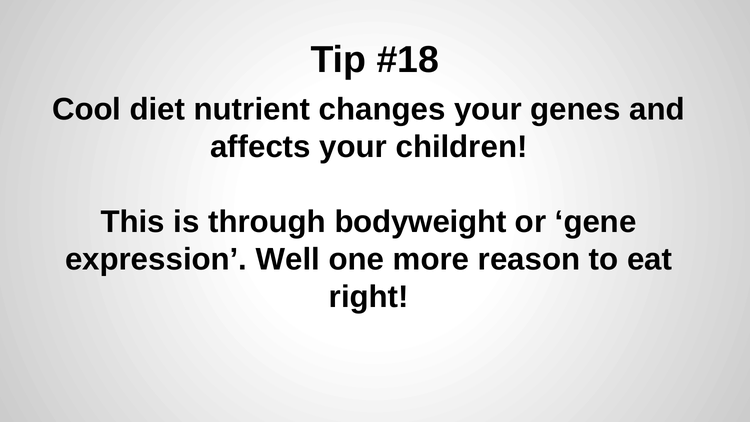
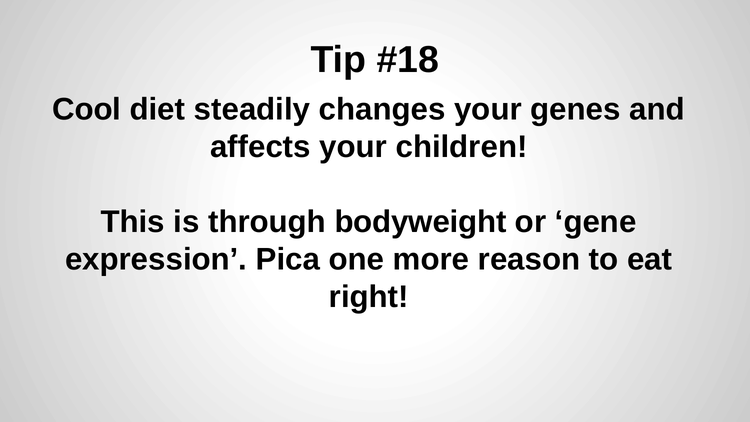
nutrient: nutrient -> steadily (252, 109)
Well: Well -> Pica (288, 259)
